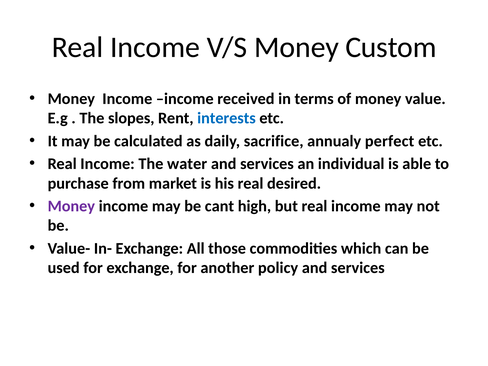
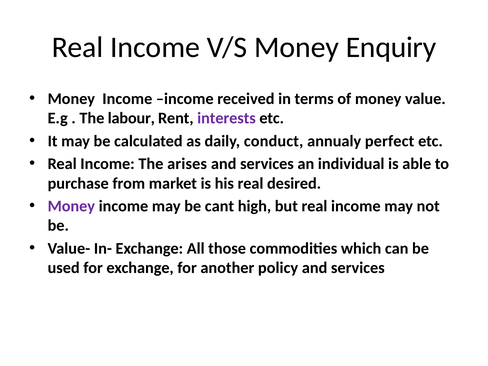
Custom: Custom -> Enquiry (391, 47)
slopes: slopes -> labour (131, 118)
interests colour: blue -> purple (226, 118)
sacrifice: sacrifice -> conduct (274, 141)
water: water -> arises (187, 164)
